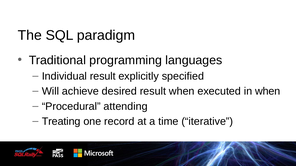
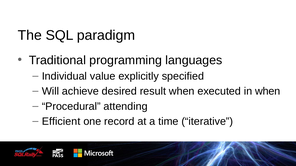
Individual result: result -> value (103, 76)
Treating: Treating -> Efficient (61, 122)
